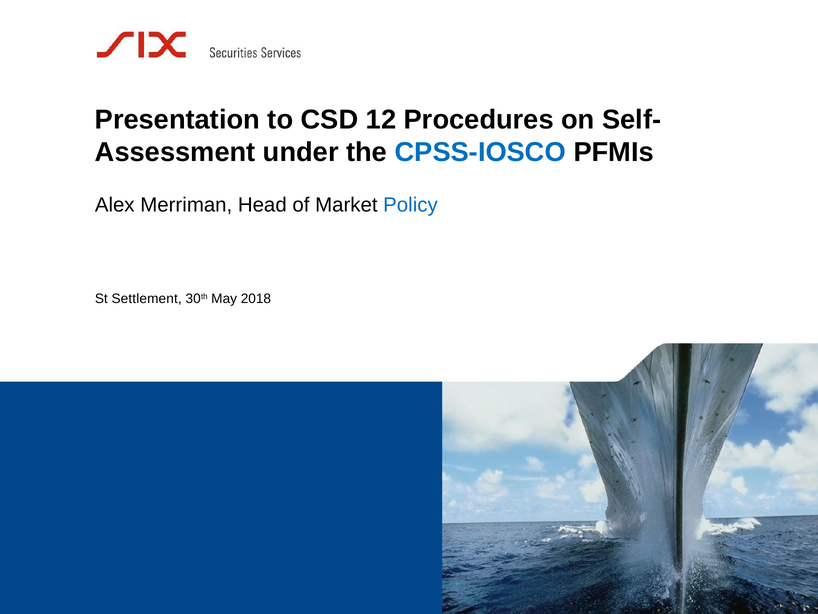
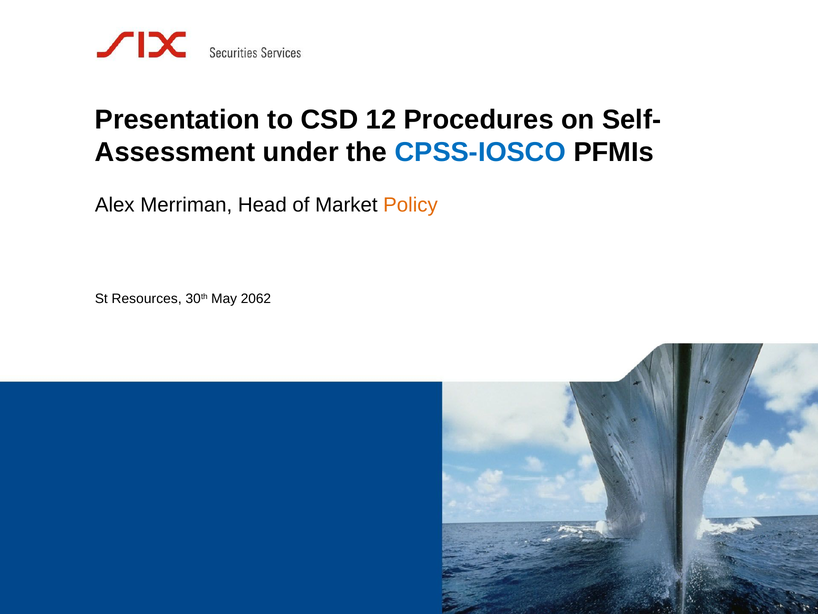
Policy colour: blue -> orange (410, 205)
Settlement: Settlement -> Resources (147, 299)
2018: 2018 -> 2062 (256, 299)
